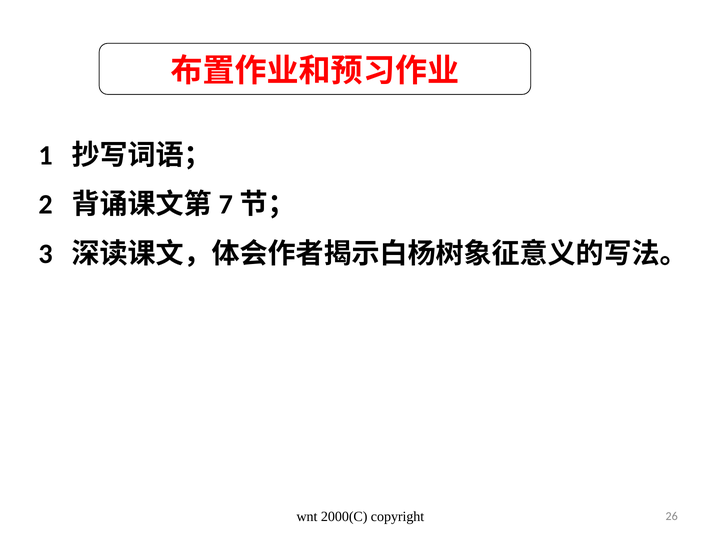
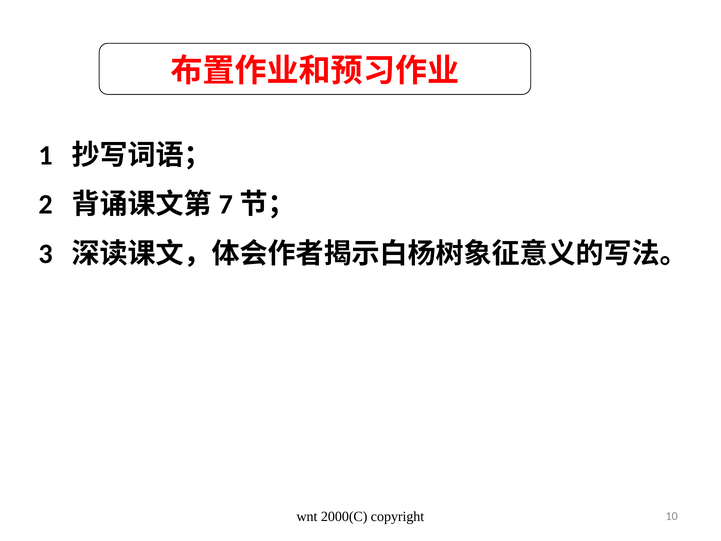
26: 26 -> 10 (672, 516)
